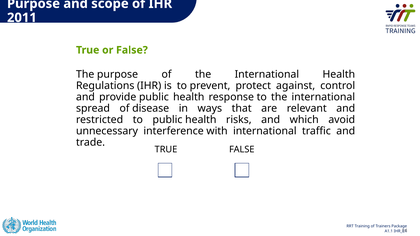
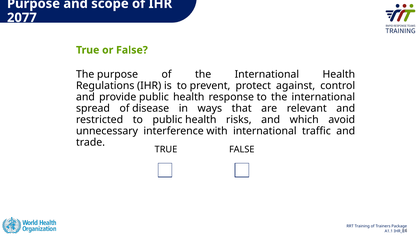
2011: 2011 -> 2077 (22, 18)
